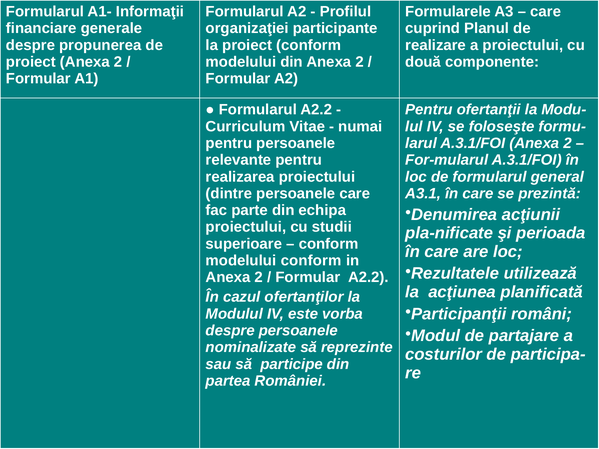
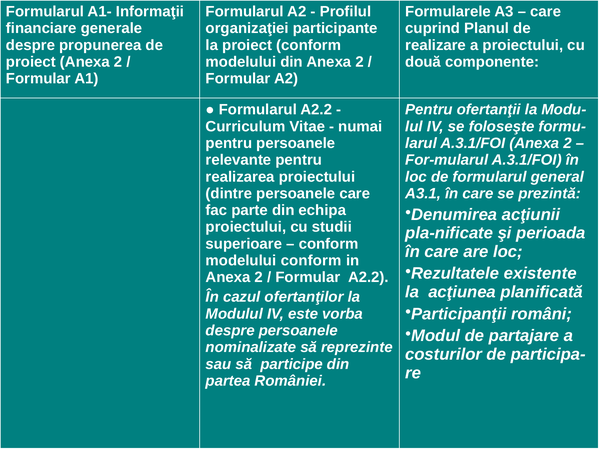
utilizează: utilizează -> existente (540, 274)
